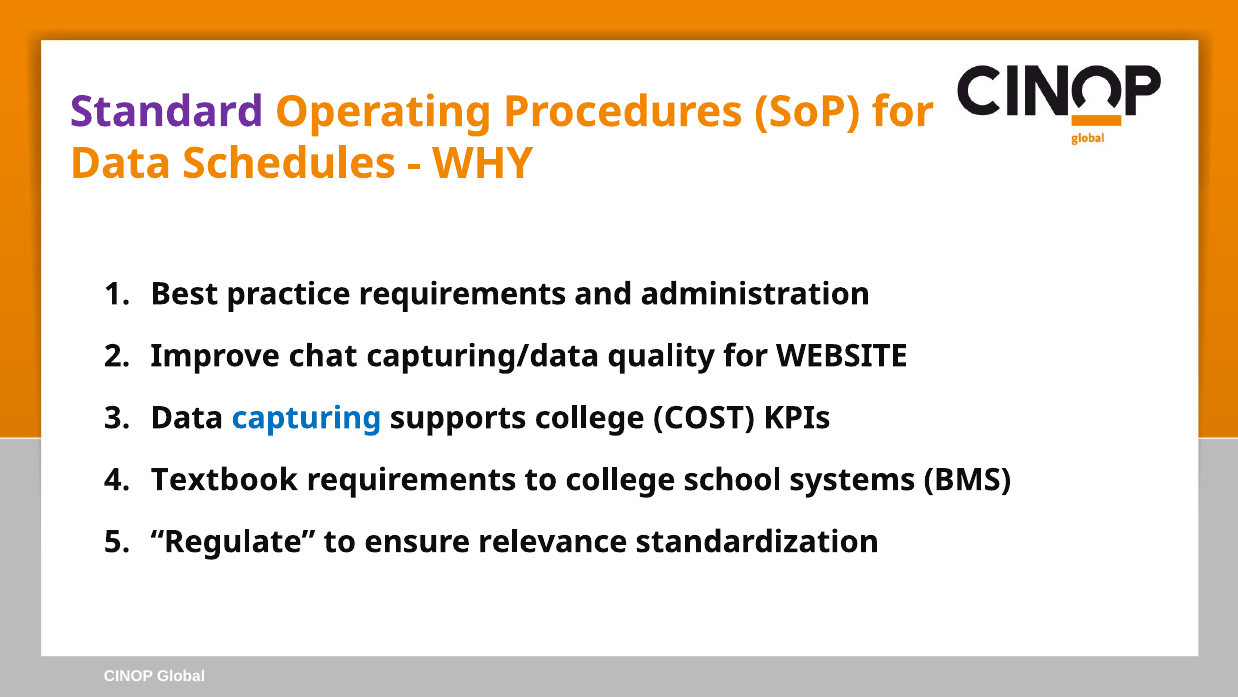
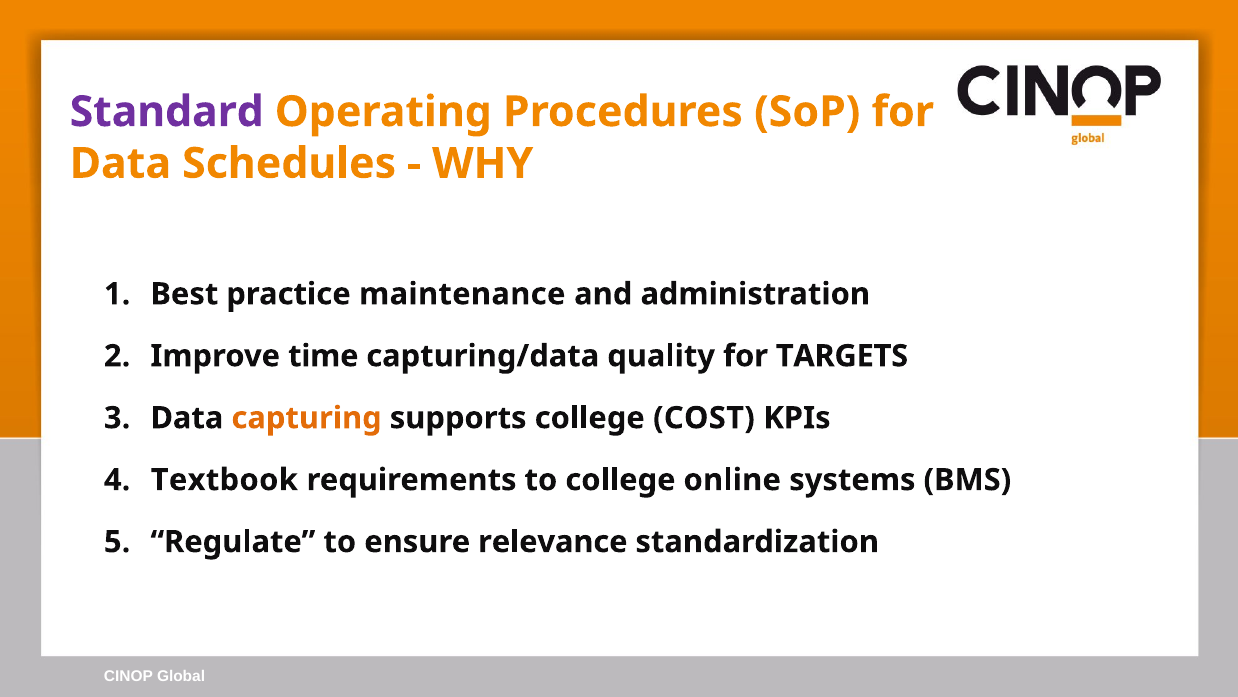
practice requirements: requirements -> maintenance (462, 294)
chat: chat -> time (323, 356)
WEBSITE: WEBSITE -> TARGETS (842, 356)
capturing colour: blue -> orange (307, 418)
school: school -> online (732, 480)
